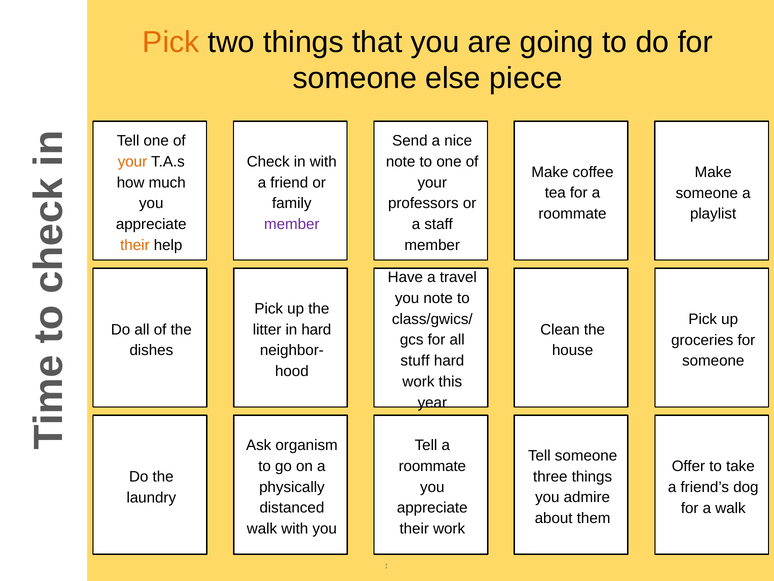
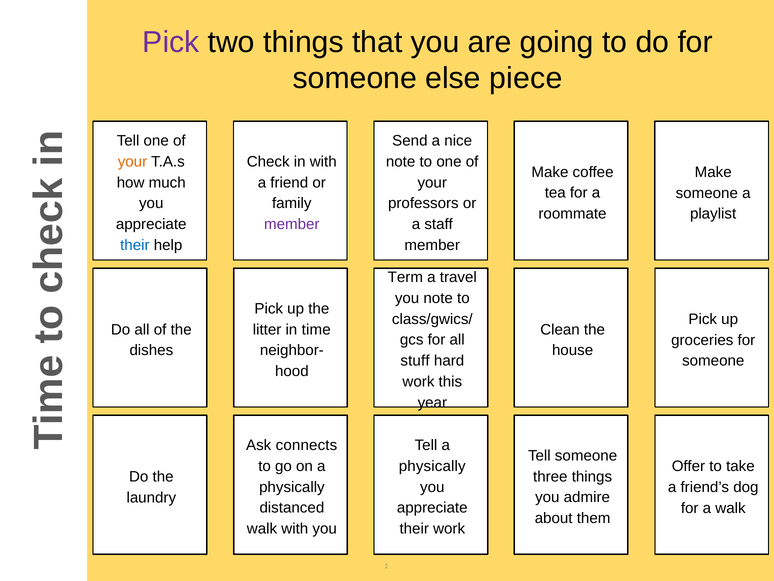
Pick colour: orange -> purple (171, 42)
their colour: orange -> blue (135, 245)
Have: Have -> Term (405, 277)
in hard: hard -> time (316, 329)
organism: organism -> connects (306, 445)
roommate: roommate -> physically (432, 466)
